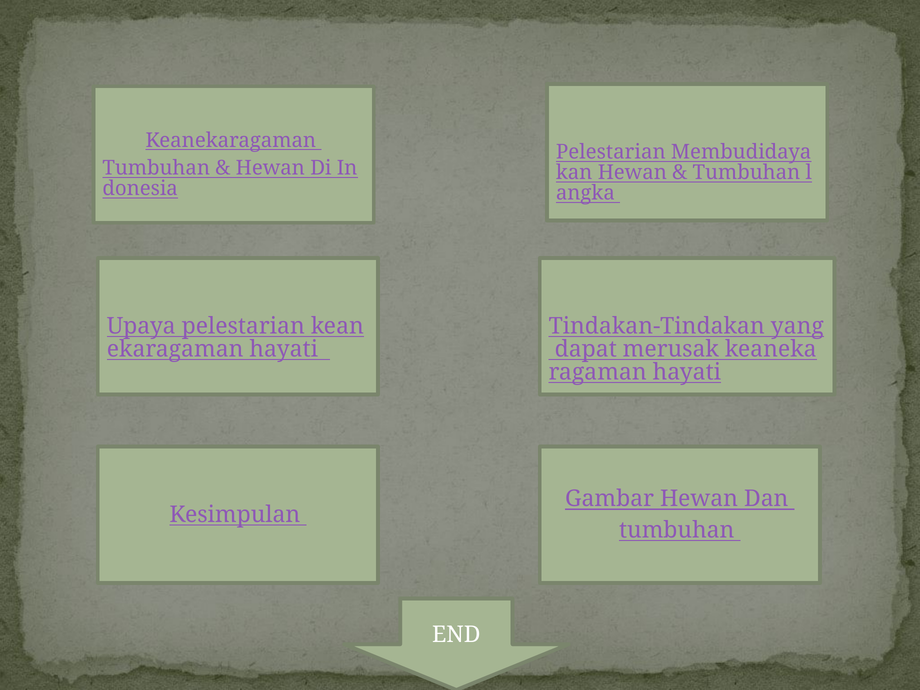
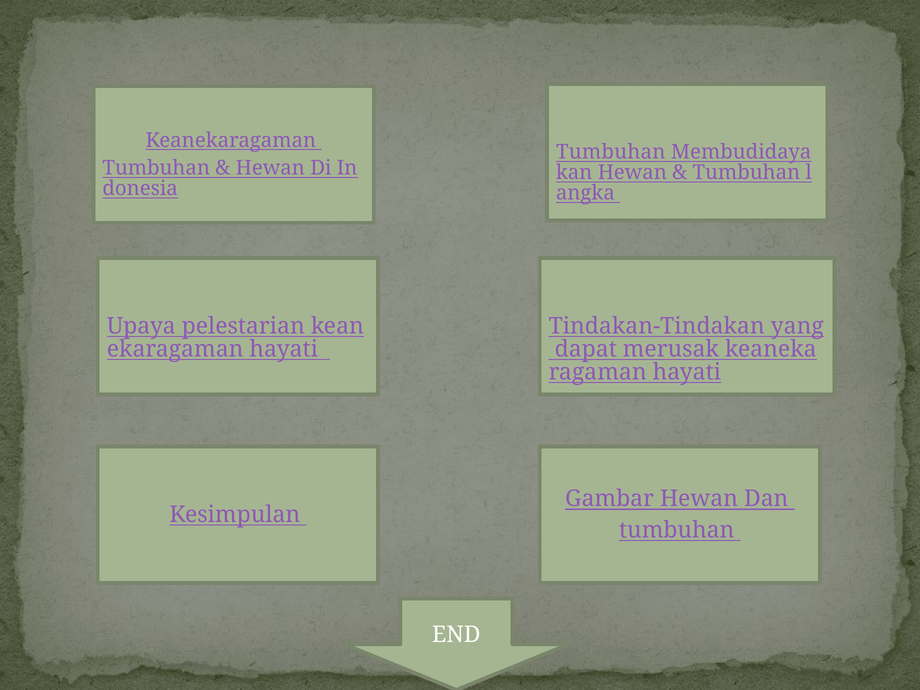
Pelestarian: Pelestarian -> Tumbuhan (611, 152)
